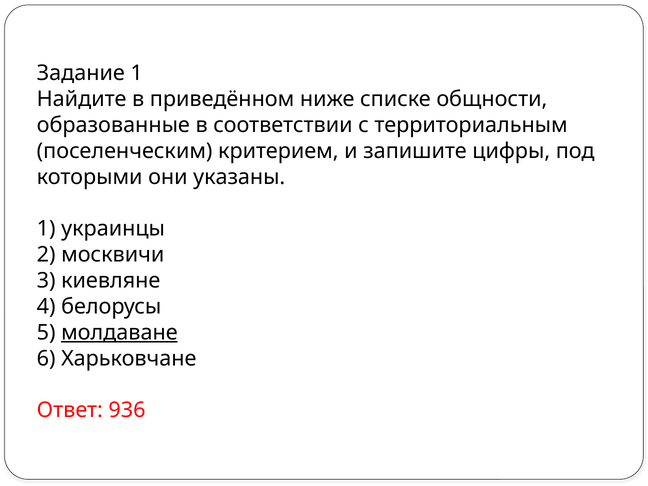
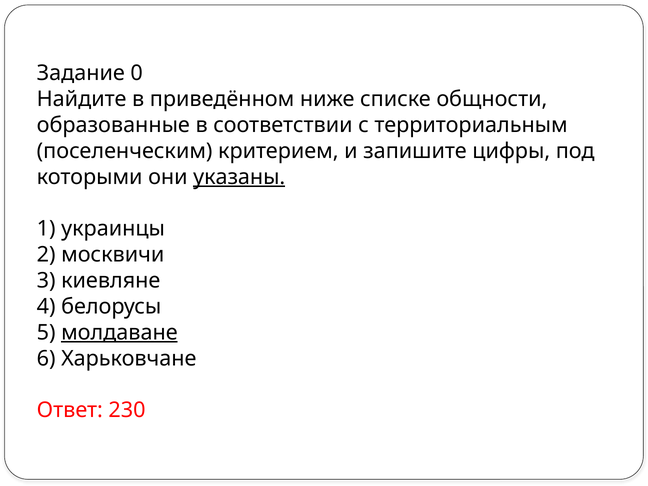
Задание 1: 1 -> 0 (137, 73)
указаны underline: none -> present (239, 177)
936: 936 -> 230 (127, 410)
